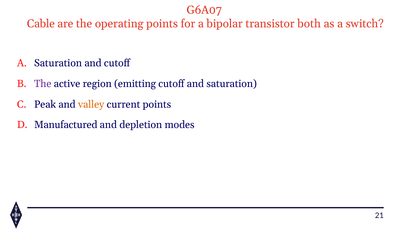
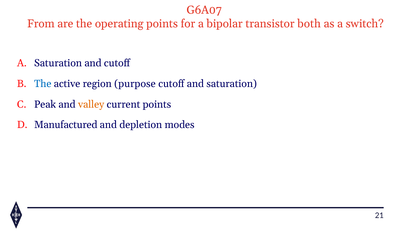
Cable: Cable -> From (41, 24)
The colour: purple -> blue (43, 84)
emitting: emitting -> purpose (135, 84)
